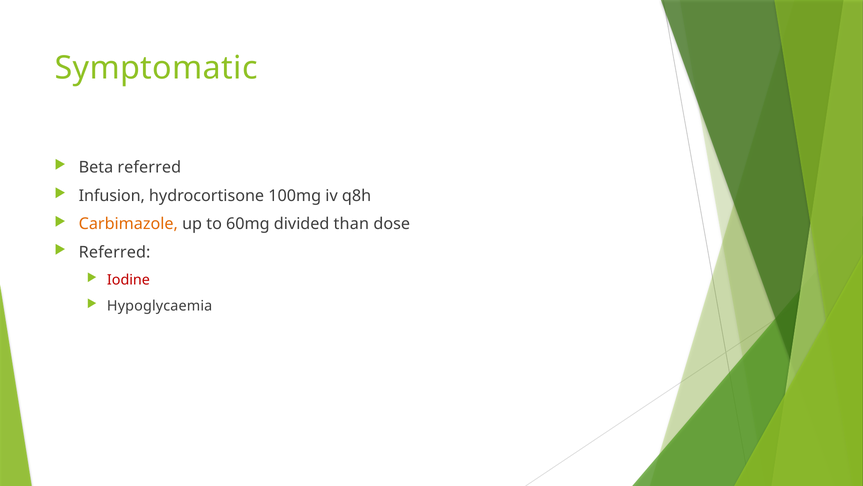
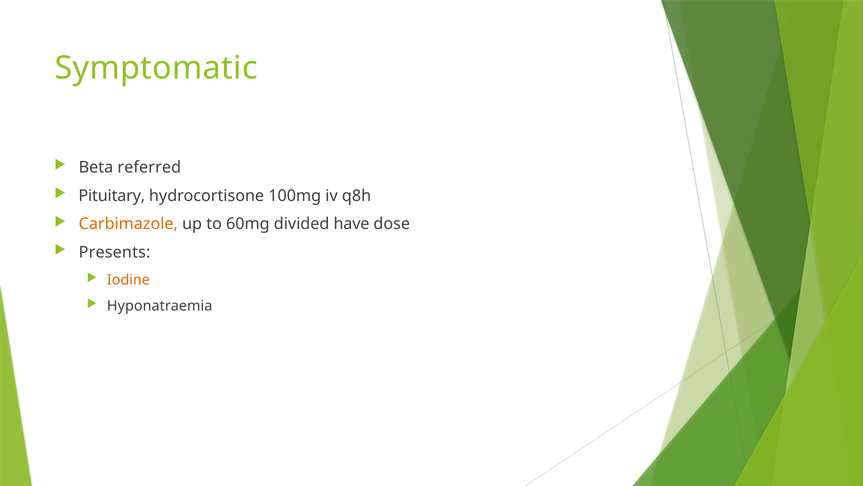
Infusion: Infusion -> Pituitary (112, 195)
than: than -> have (351, 224)
Referred: Referred -> Presents (115, 252)
Iodine colour: red -> orange (128, 279)
Hypoglycaemia: Hypoglycaemia -> Hyponatraemia (160, 306)
